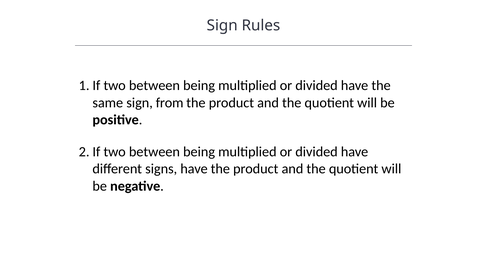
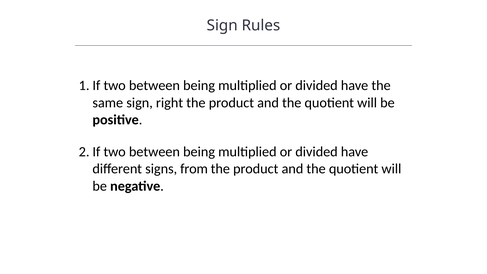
from: from -> right (170, 103)
signs have: have -> from (194, 169)
